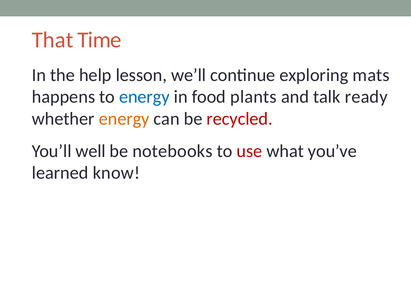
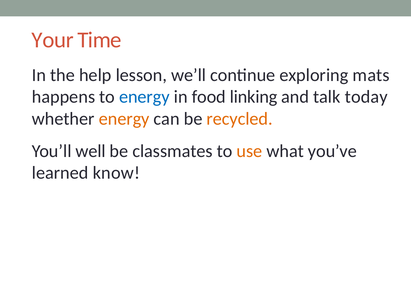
That: That -> Your (53, 40)
plants: plants -> linking (254, 97)
ready: ready -> today (366, 97)
recycled colour: red -> orange (240, 119)
notebooks: notebooks -> classmates (173, 151)
use colour: red -> orange (249, 151)
